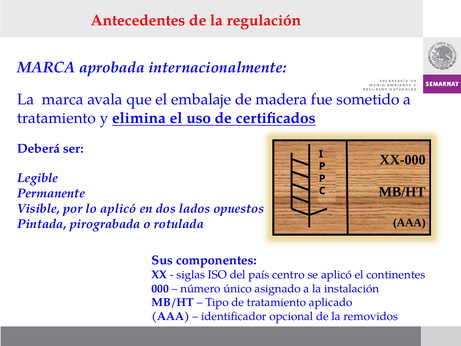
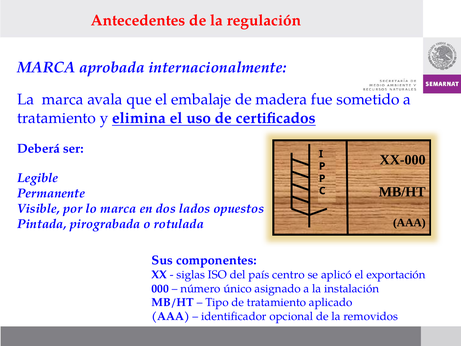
lo aplicó: aplicó -> marca (118, 208)
continentes: continentes -> exportación (396, 275)
